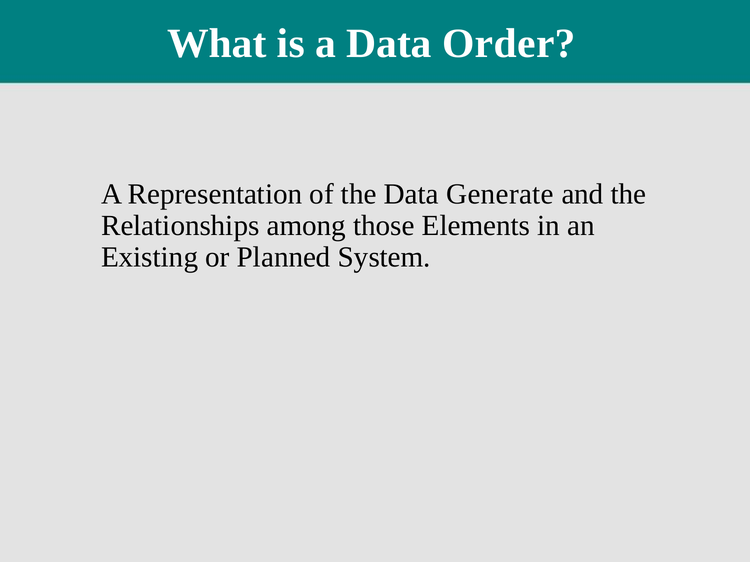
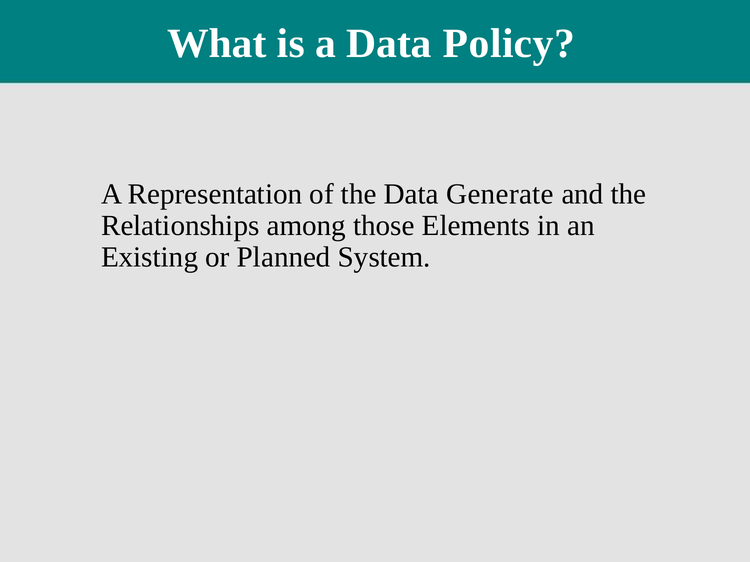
Order: Order -> Policy (509, 44)
